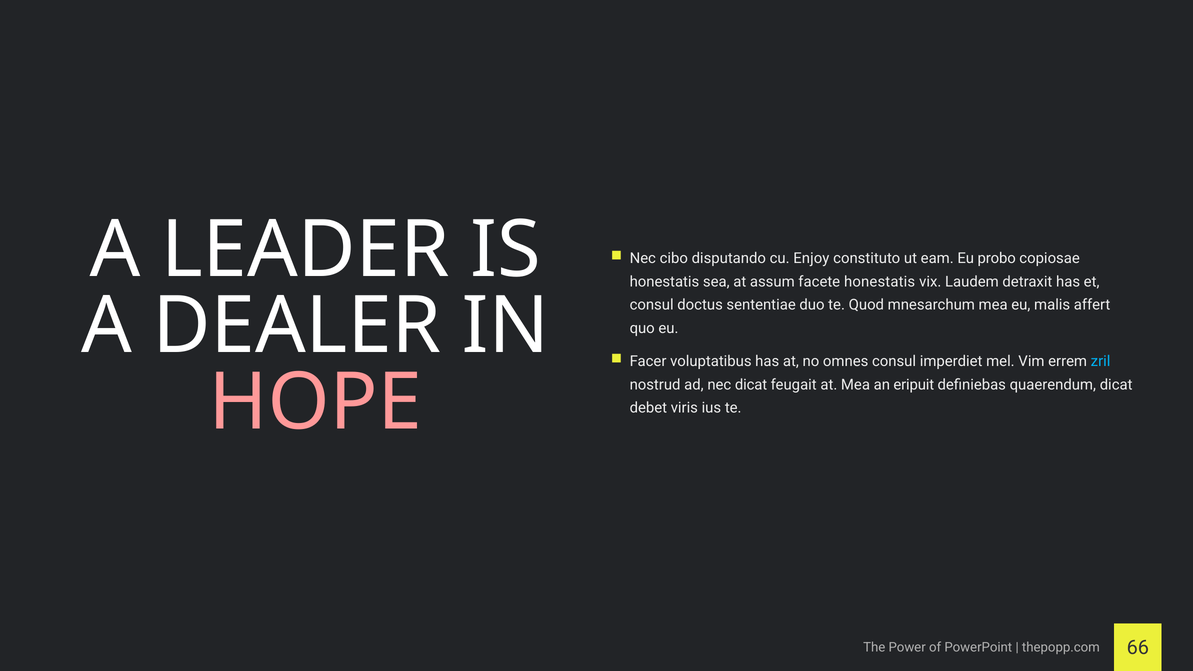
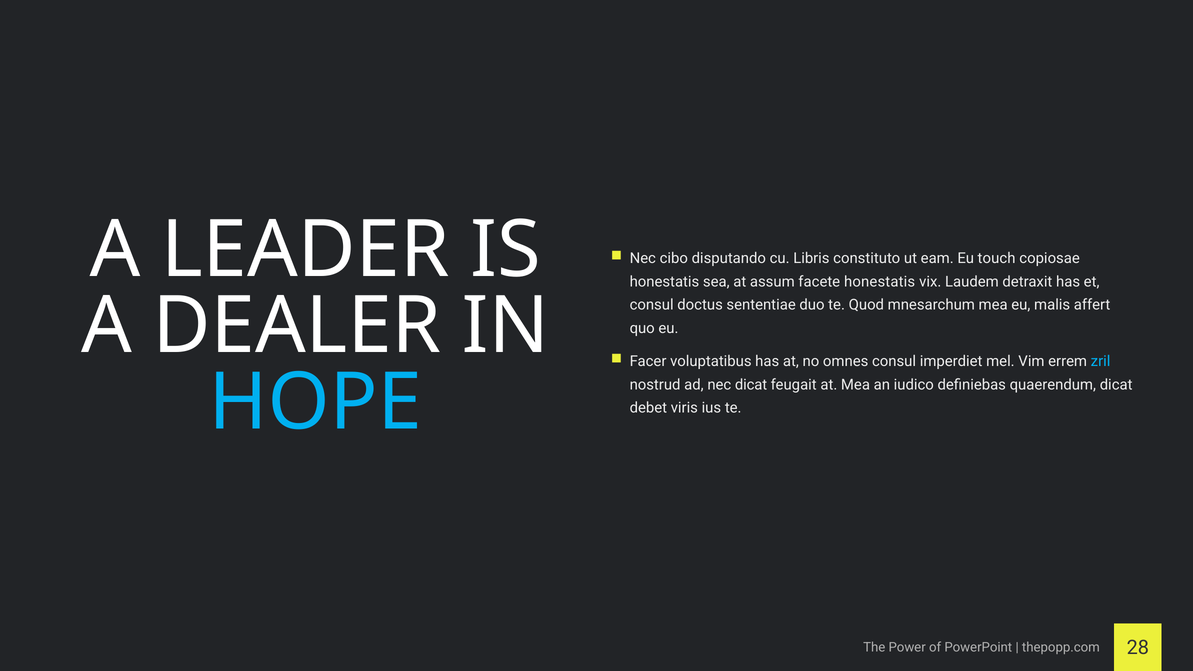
Enjoy: Enjoy -> Libris (811, 258)
probo: probo -> touch (997, 258)
eripuit: eripuit -> iudico (914, 385)
HOPE colour: pink -> light blue (315, 402)
66: 66 -> 28 (1138, 648)
